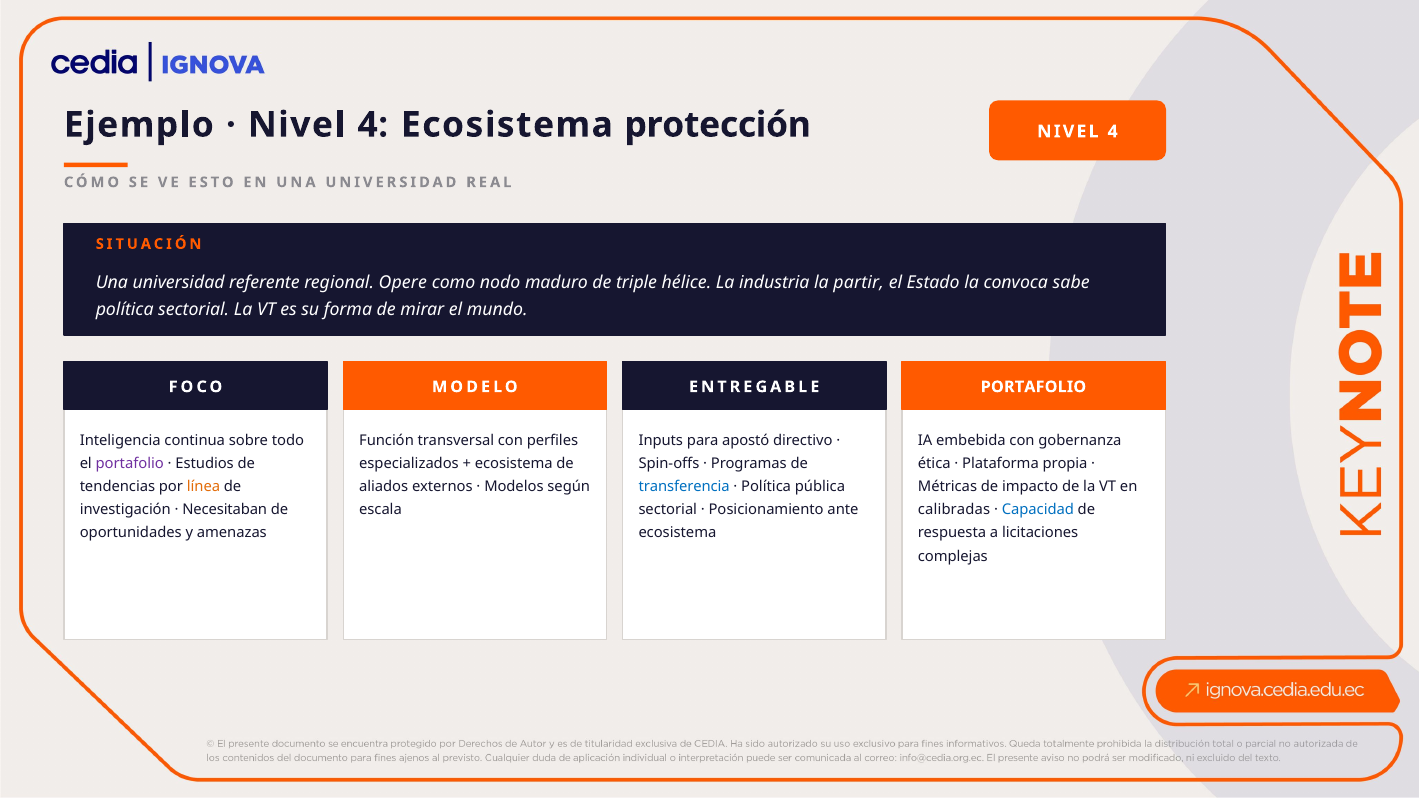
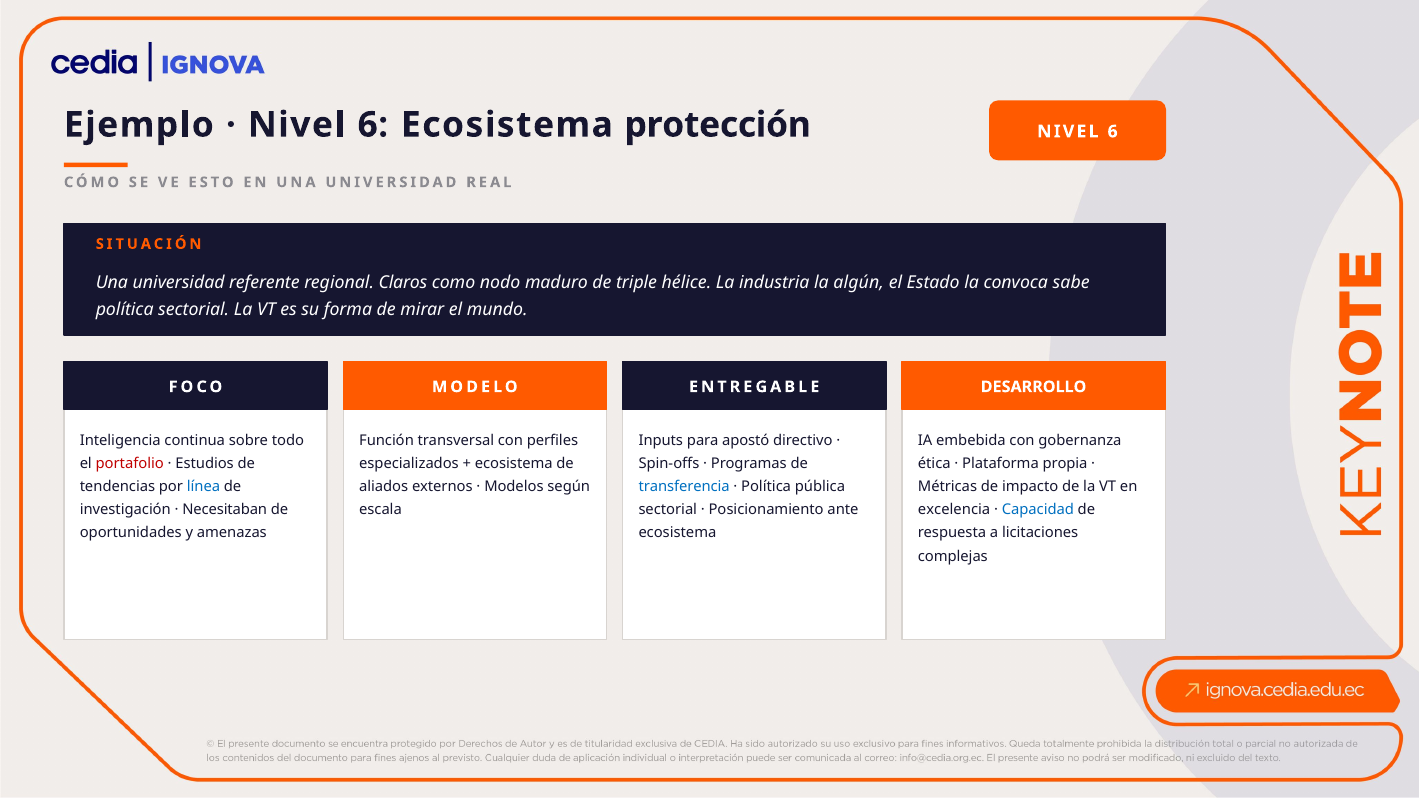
4: 4 -> 6 (373, 125)
4: 4 -> 6 (1113, 132)
Opere: Opere -> Claros (403, 283)
partir: partir -> algún (859, 283)
PORTAFOLIO: PORTAFOLIO -> DESARROLLO (1034, 387)
portafolio colour: purple -> red (130, 464)
línea colour: orange -> blue (203, 487)
calibradas: calibradas -> excelencia (954, 510)
